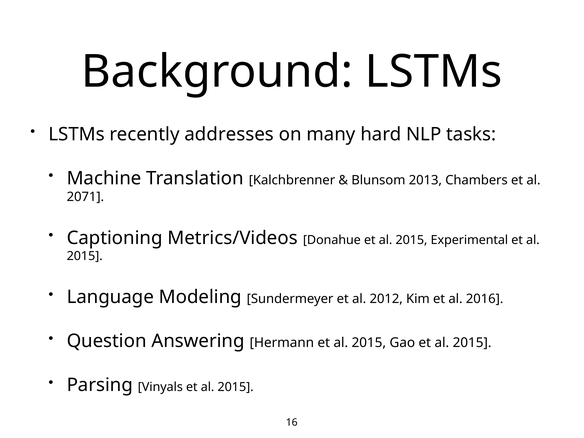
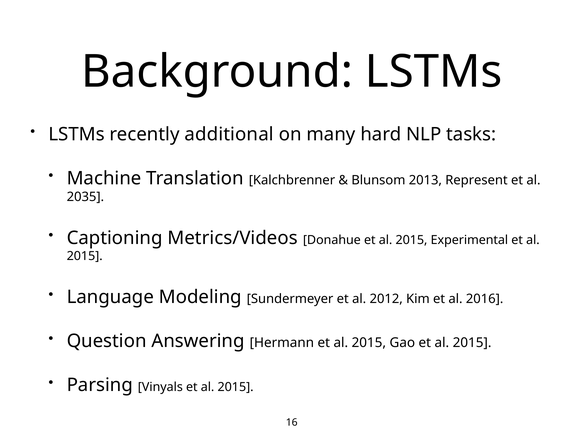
addresses: addresses -> additional (229, 134)
Chambers: Chambers -> Represent (476, 180)
2071: 2071 -> 2035 (85, 197)
